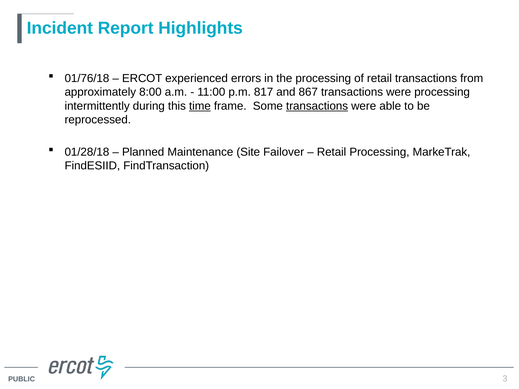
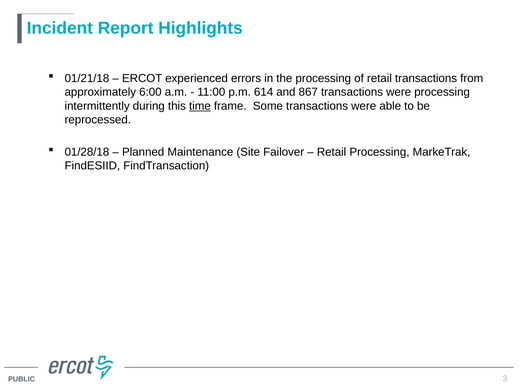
01/76/18: 01/76/18 -> 01/21/18 (87, 78)
8:00: 8:00 -> 6:00 (150, 92)
817: 817 -> 614 (264, 92)
transactions underline: present -> none (317, 106)
